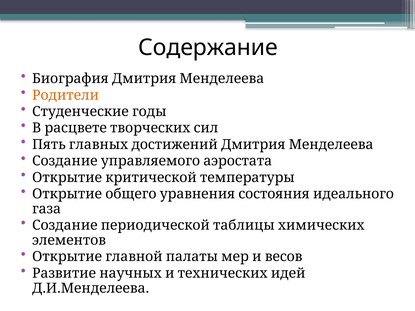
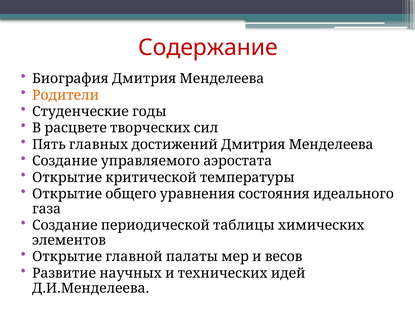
Содержание colour: black -> red (208, 47)
